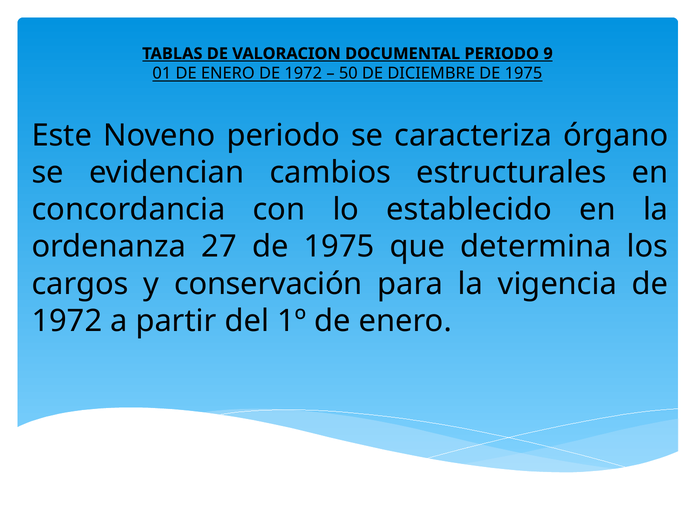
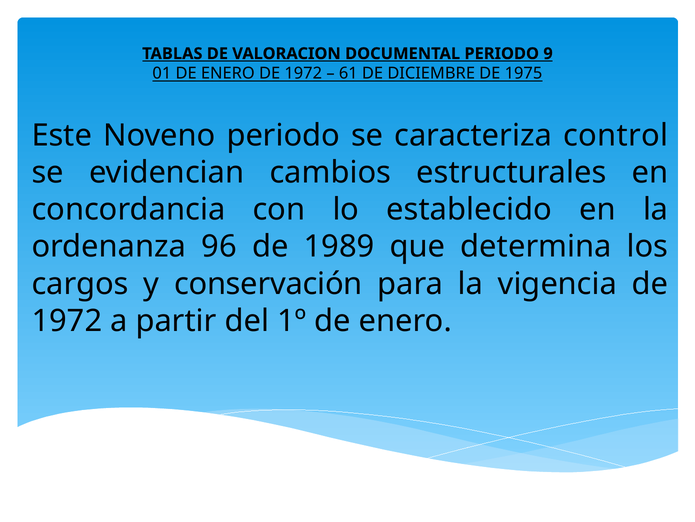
50: 50 -> 61 (348, 73)
órgano: órgano -> control (616, 135)
27: 27 -> 96 (219, 246)
1975: 1975 -> 1989 (339, 246)
